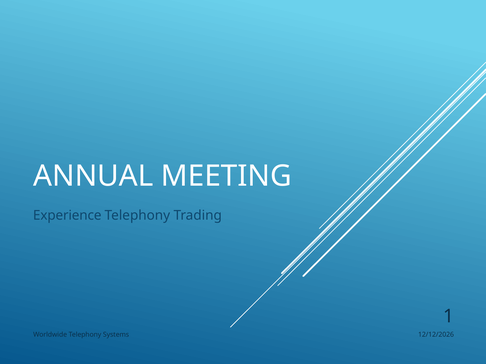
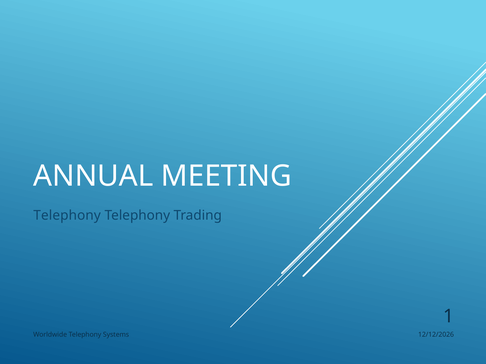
Experience: Experience -> Telephony (67, 216)
